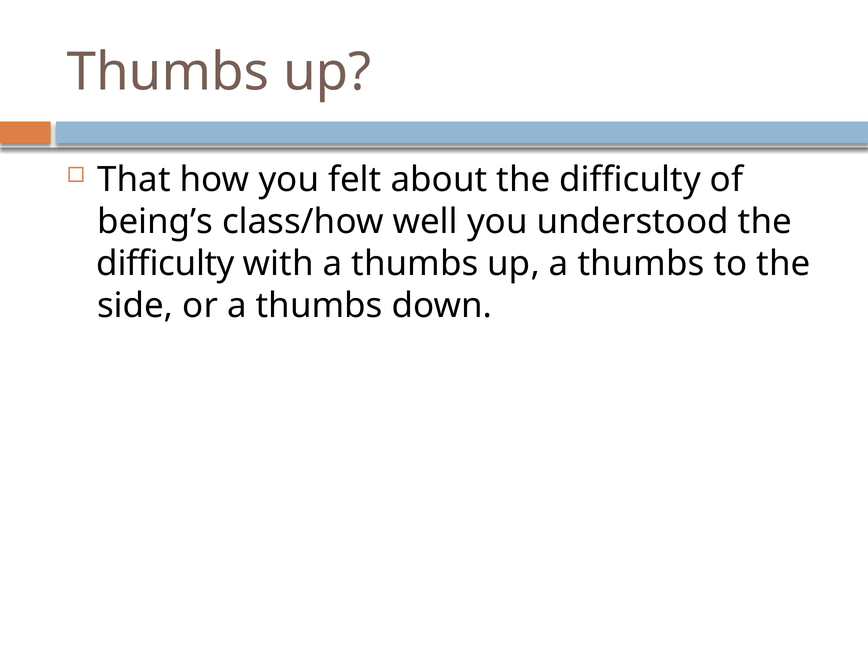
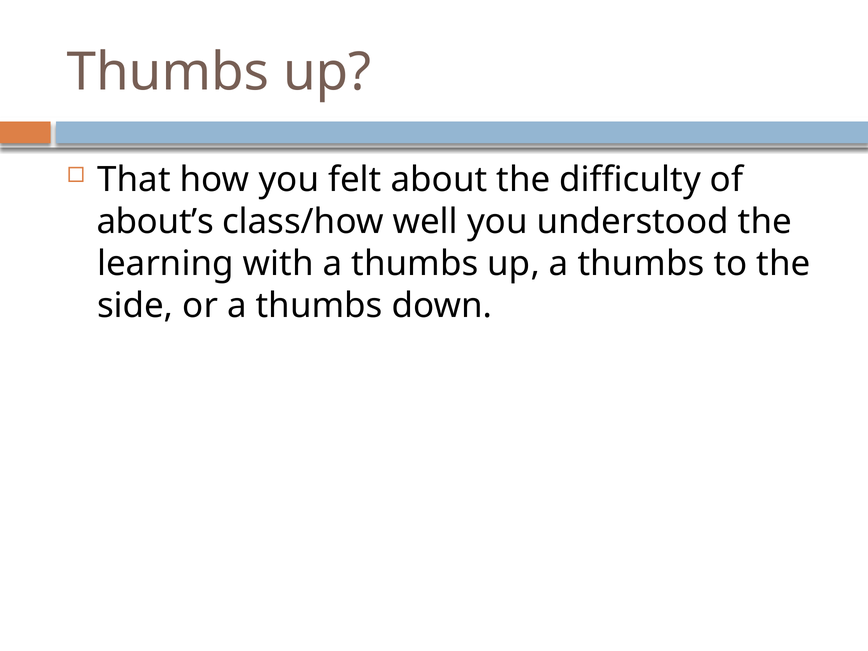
being’s: being’s -> about’s (155, 222)
difficulty: difficulty -> learning (165, 264)
